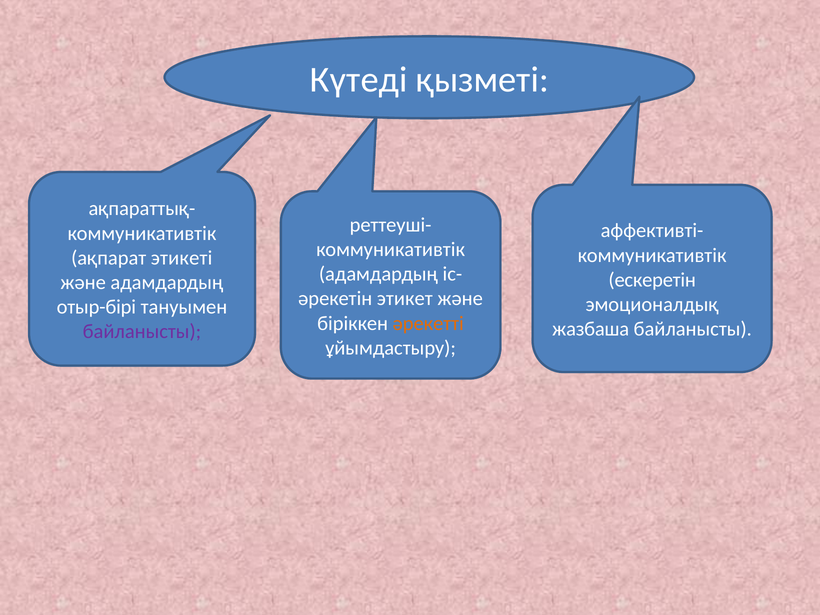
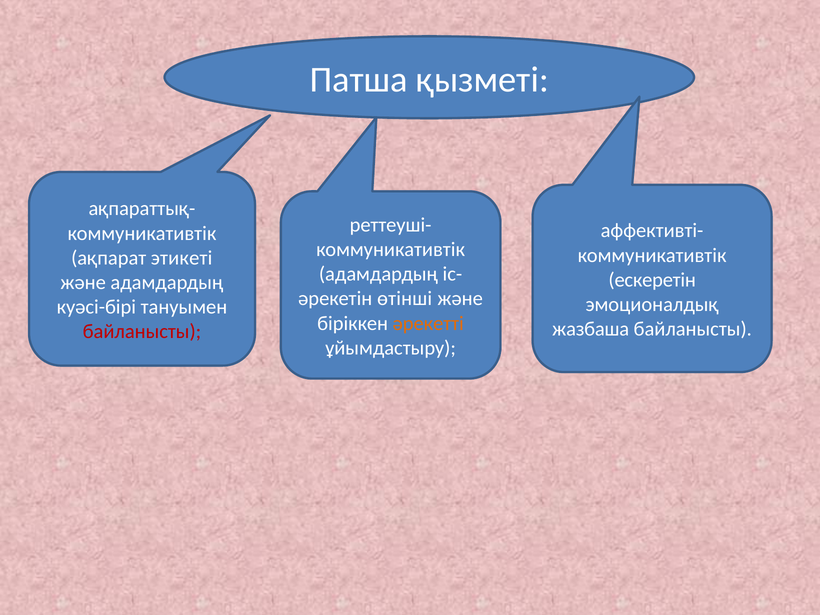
Күтеді: Күтеді -> Патша (359, 80)
этикет: этикет -> өтінші (405, 299)
отыр-бірі: отыр-бірі -> куәсі-бірі (96, 307)
байланысты colour: purple -> red (142, 332)
